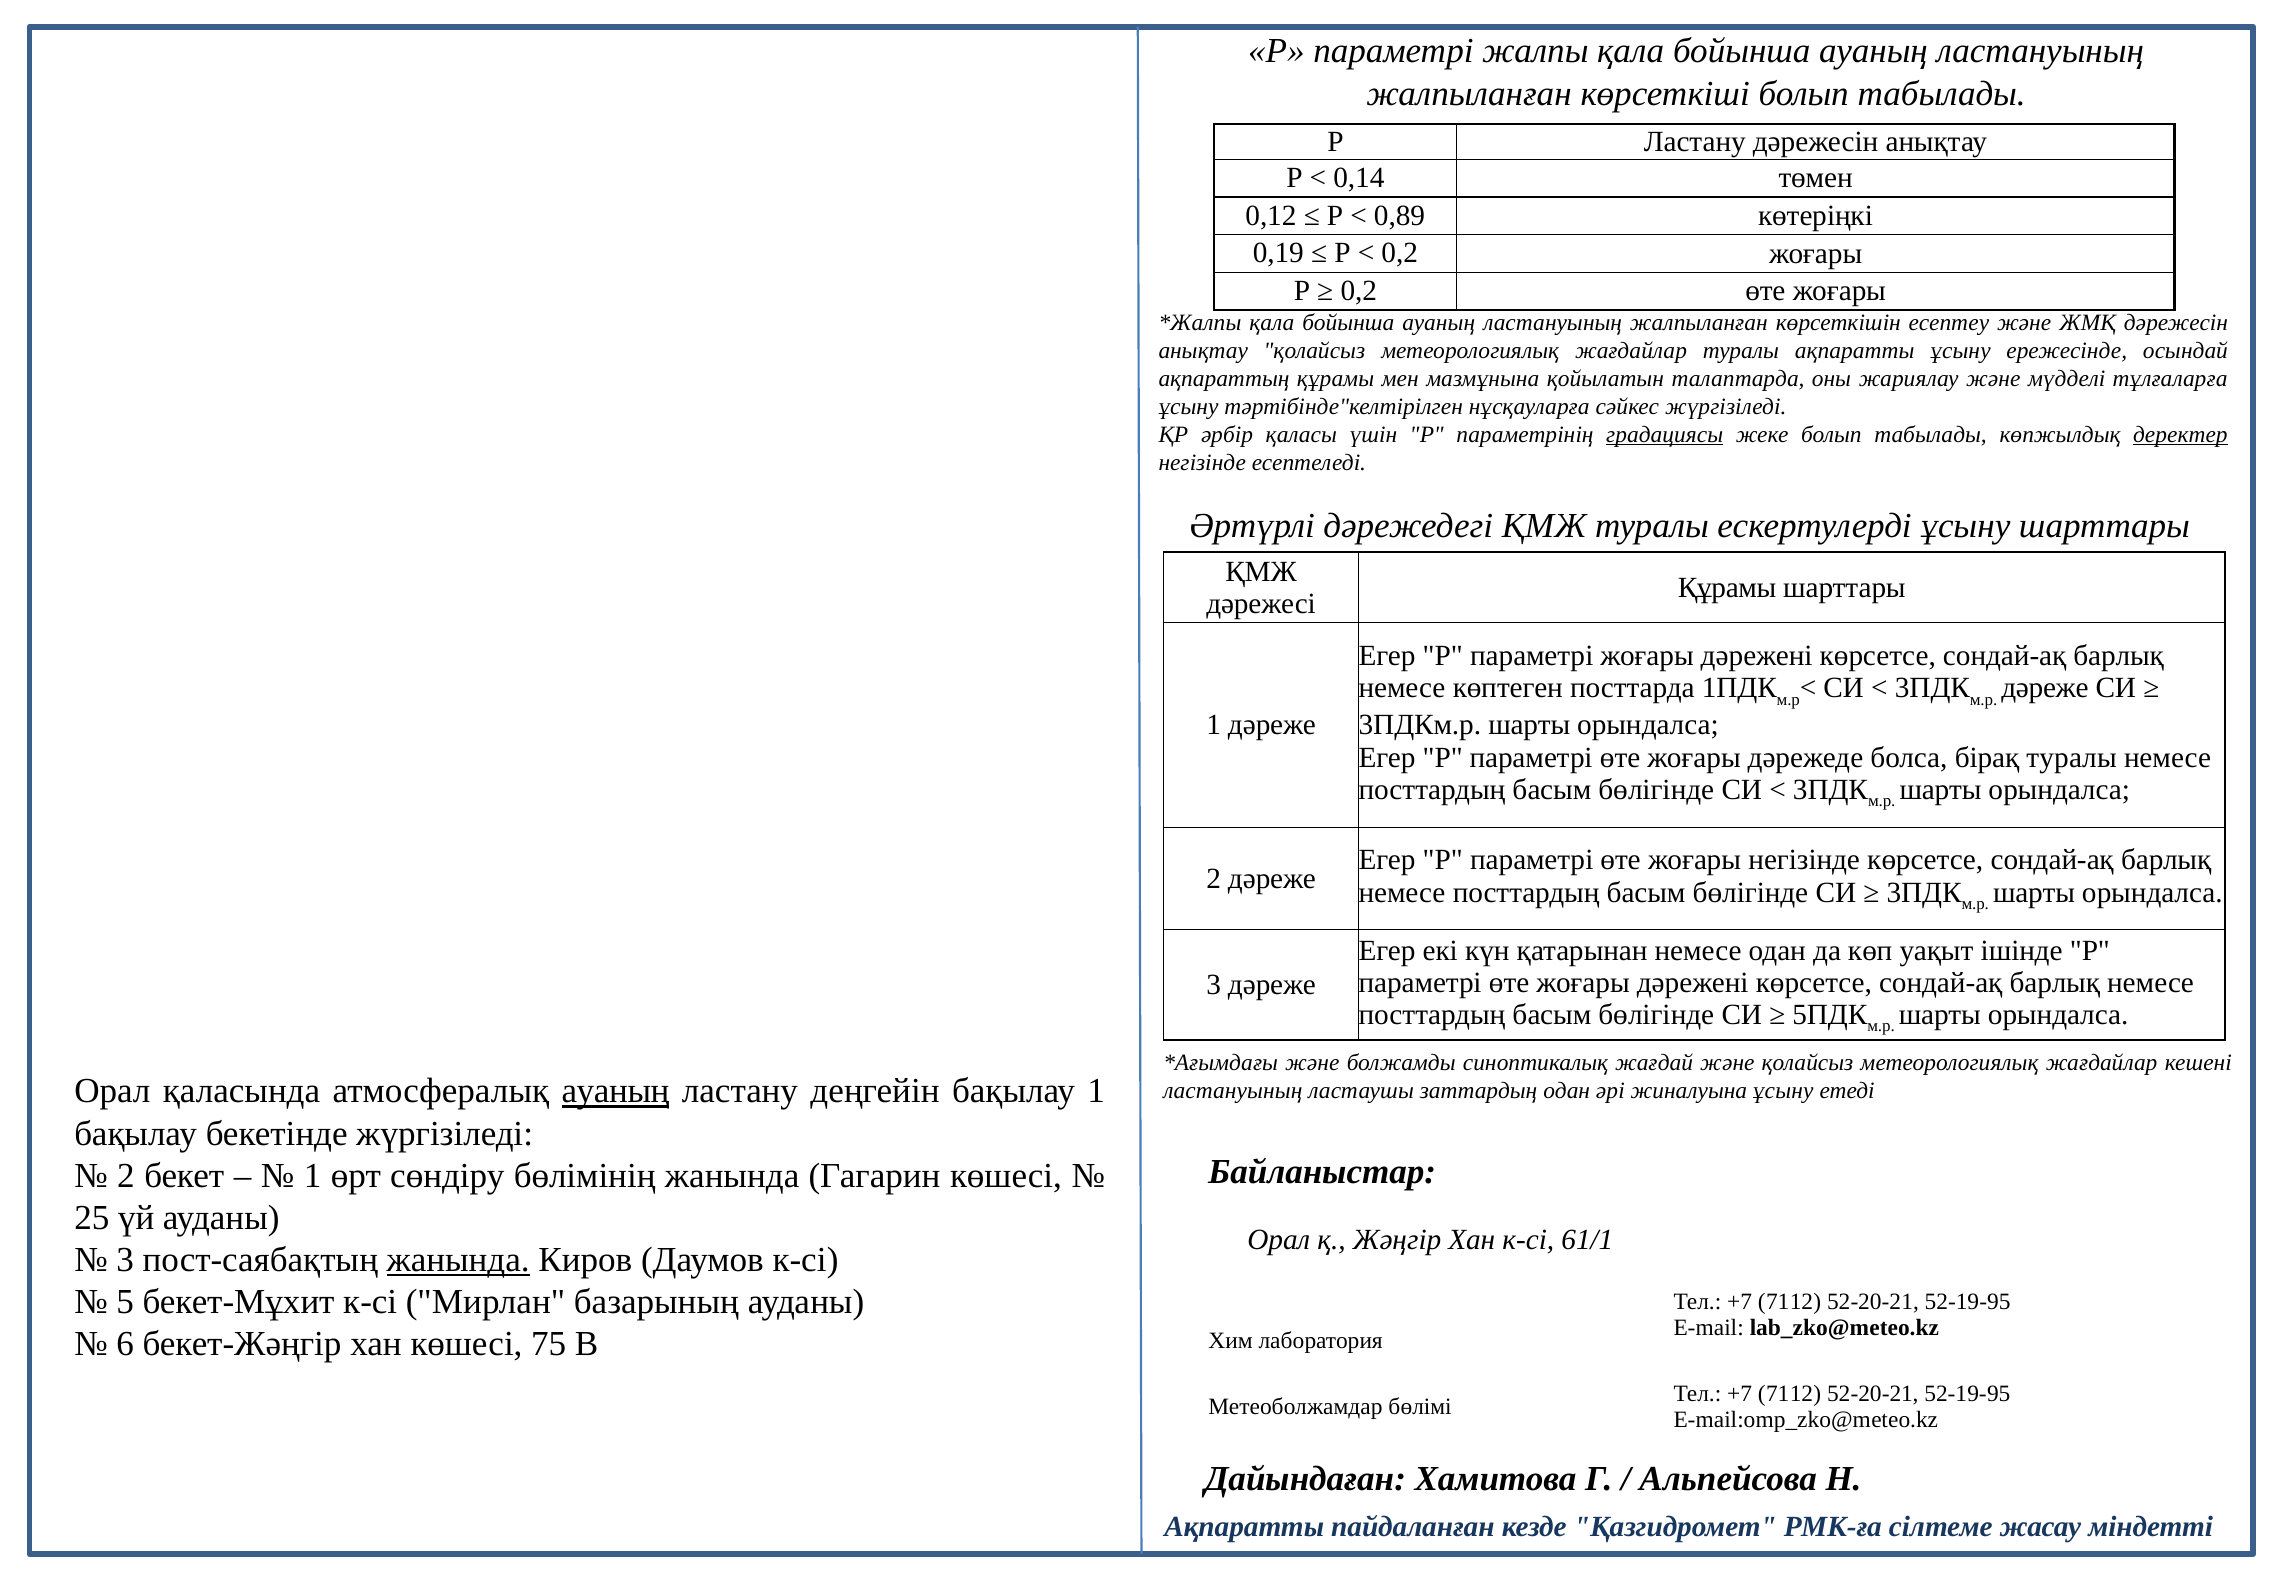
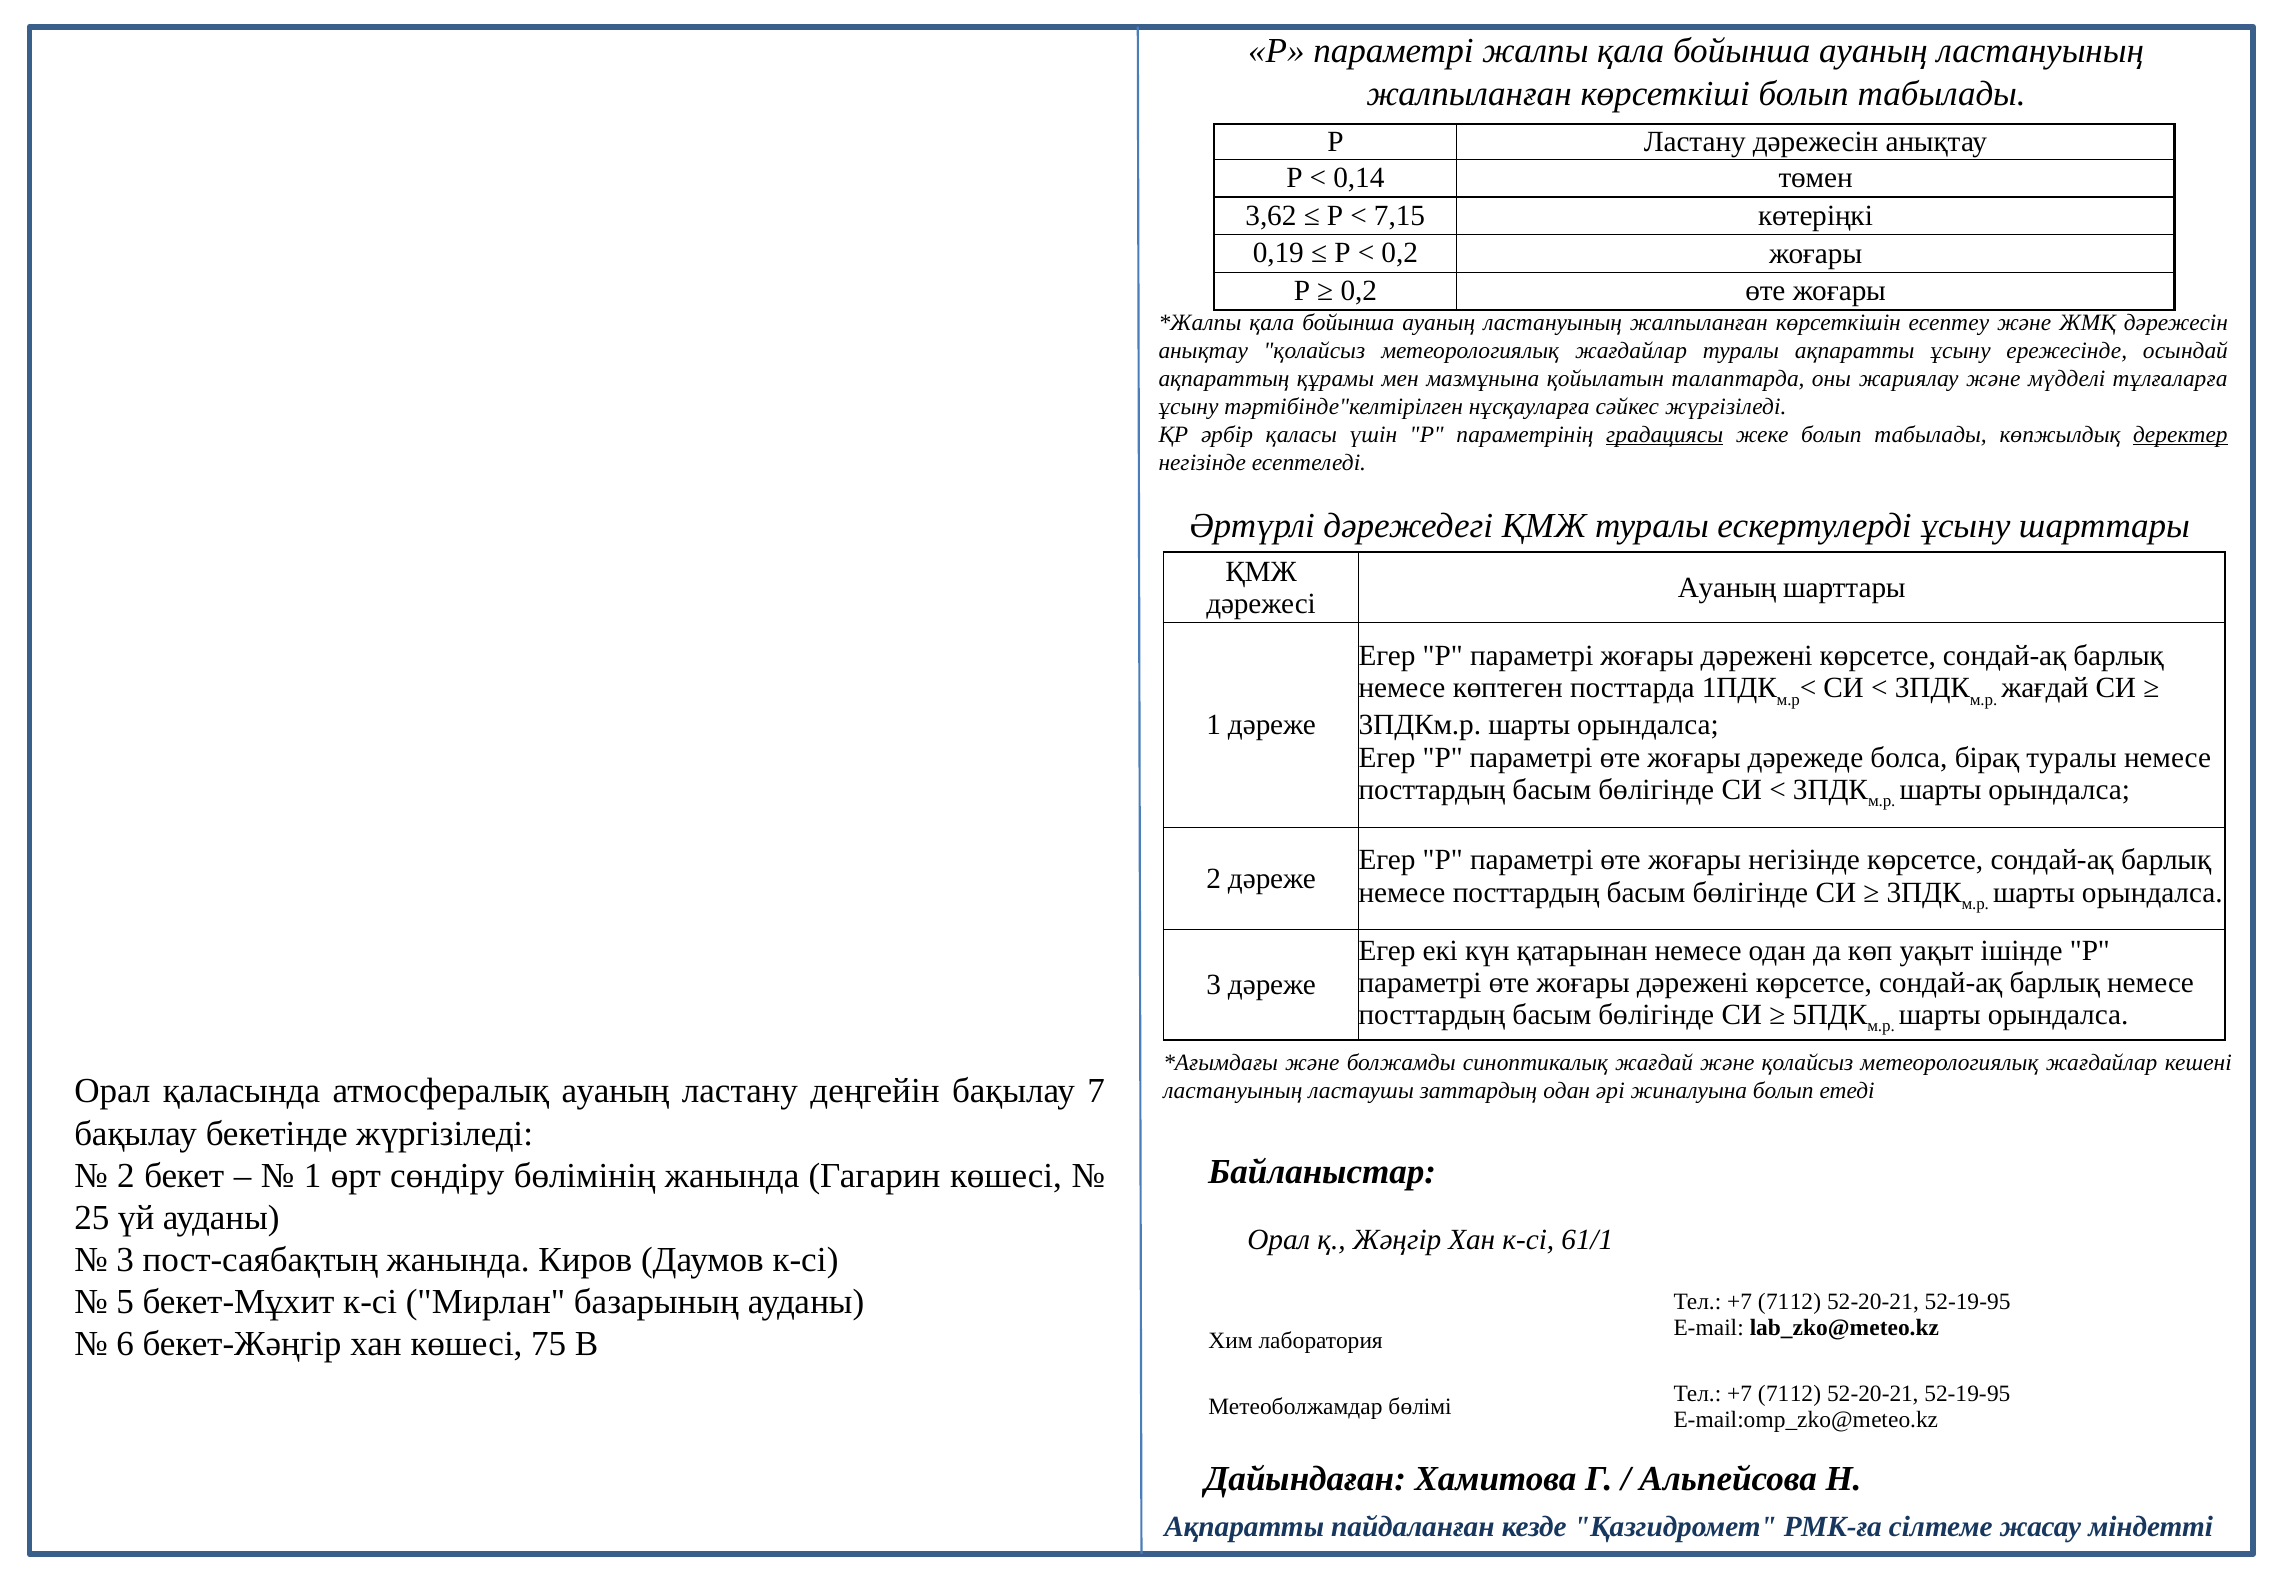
0,12: 0,12 -> 3,62 (1271, 215)
0,89: 0,89 -> 7,15 (1400, 215)
Құрамы: Құрамы -> Ауаның (1727, 587)
дәреже: дәреже -> жағдай (2045, 688)
ауаның underline: present -> none (616, 1091)
бақылау 1: 1 -> 7 (1096, 1091)
жиналуына ұсыну: ұсыну -> болып (1783, 1091)
жанында underline: present -> none (458, 1260)
